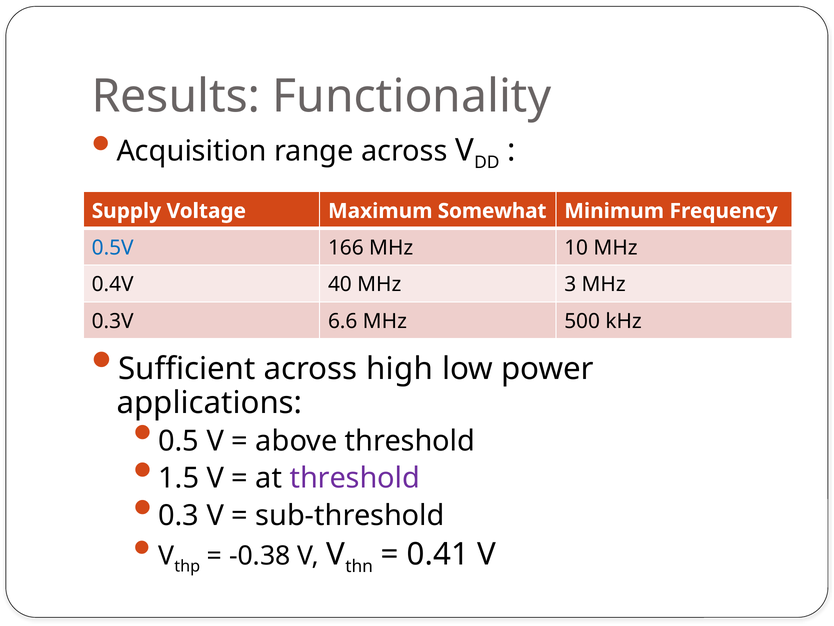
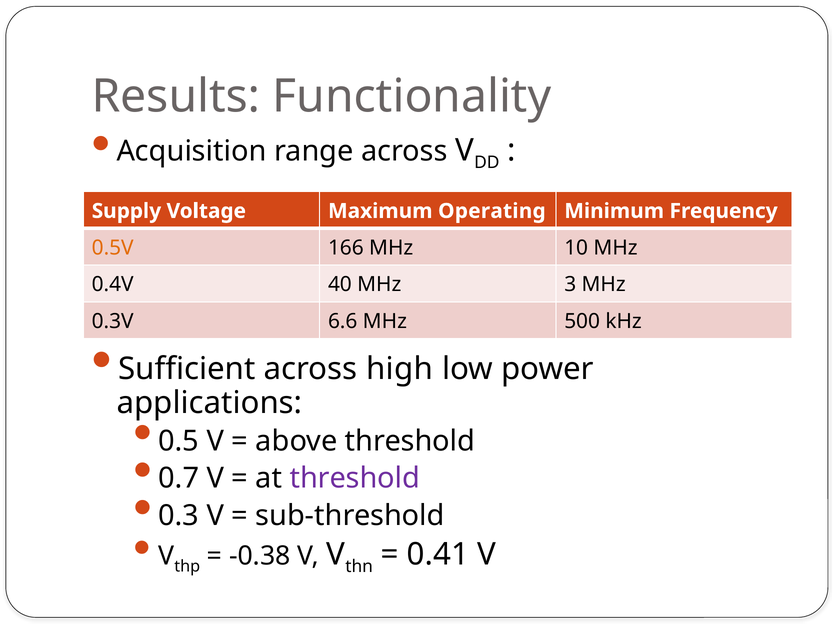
Somewhat: Somewhat -> Operating (492, 211)
0.5V colour: blue -> orange (113, 248)
1.5: 1.5 -> 0.7 (179, 478)
